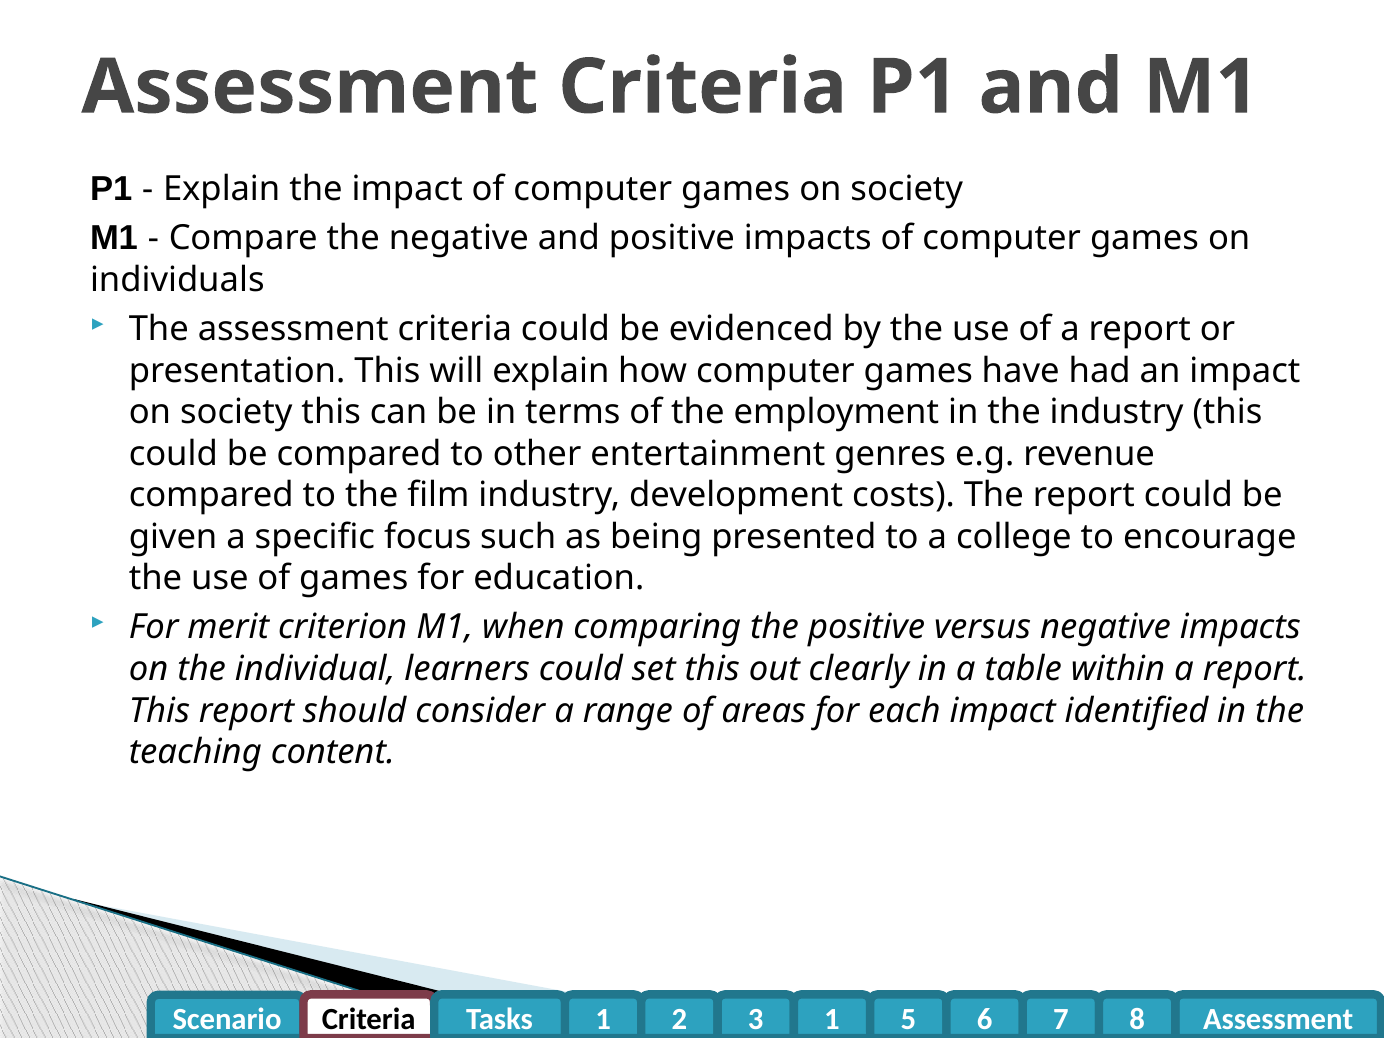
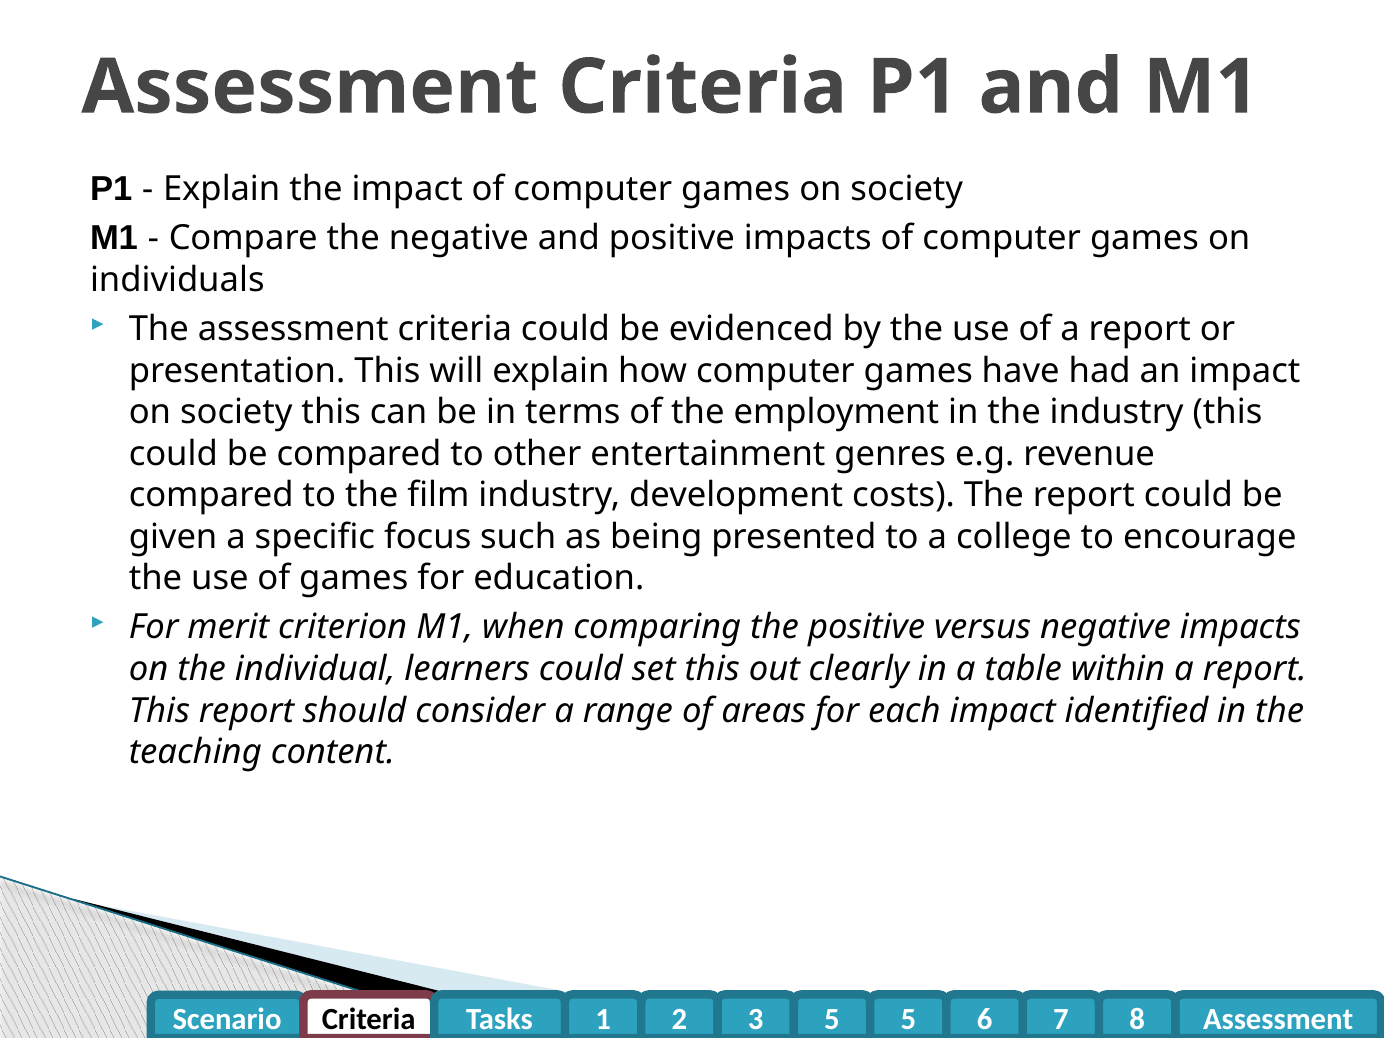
3 1: 1 -> 5 (832, 1019)
